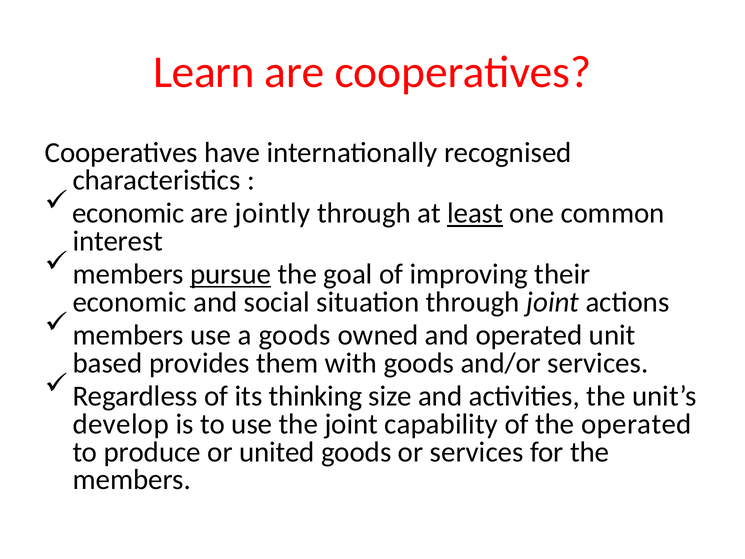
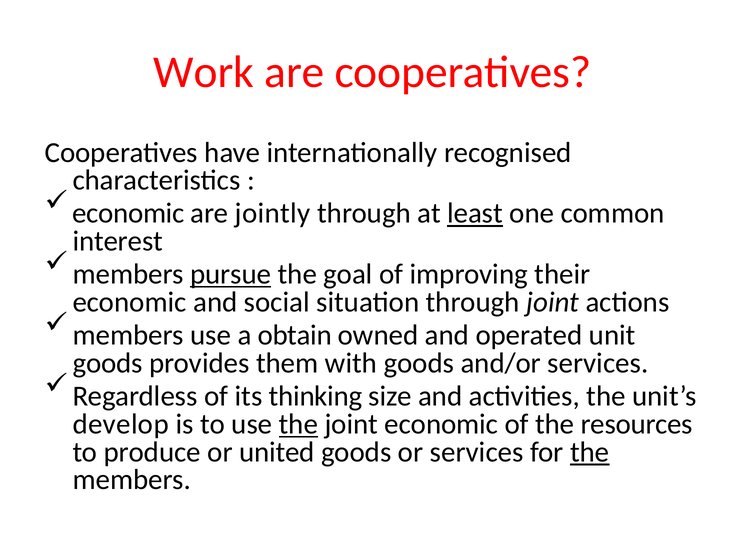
Learn: Learn -> Work (204, 72)
a goods: goods -> obtain (295, 335)
based: based -> goods (108, 363)
the underline: none -> present (298, 424)
joint capability: capability -> economic (441, 424)
the operated: operated -> resources (637, 424)
the underline: none -> present (590, 452)
